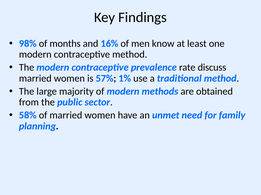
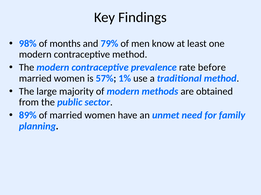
16%: 16% -> 79% (109, 44)
discuss: discuss -> before (212, 68)
58%: 58% -> 89% (28, 116)
